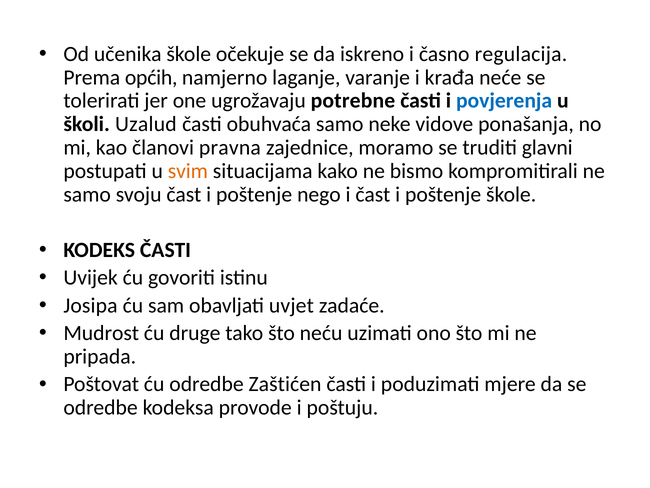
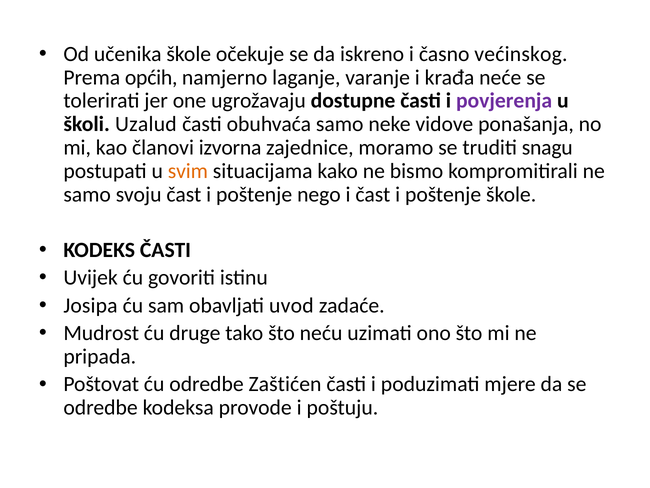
regulacija: regulacija -> većinskog (521, 54)
potrebne: potrebne -> dostupne (353, 101)
povjerenja colour: blue -> purple (504, 101)
pravna: pravna -> izvorna (230, 147)
glavni: glavni -> snagu (547, 147)
uvjet: uvjet -> uvod (291, 305)
